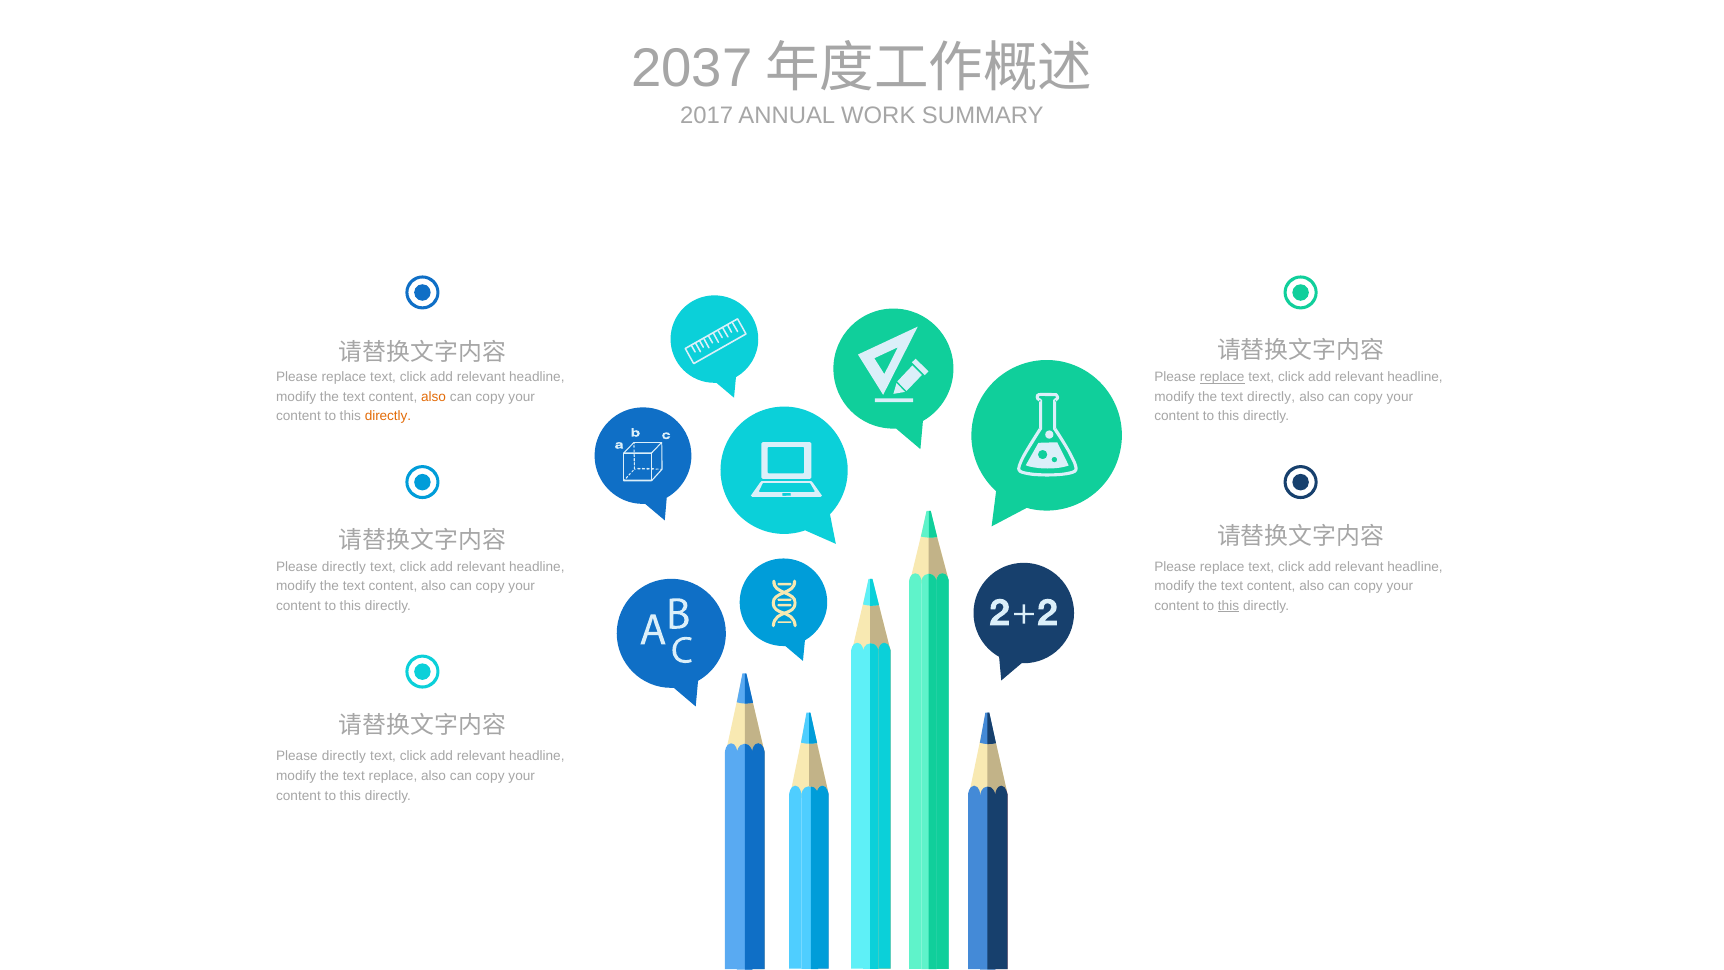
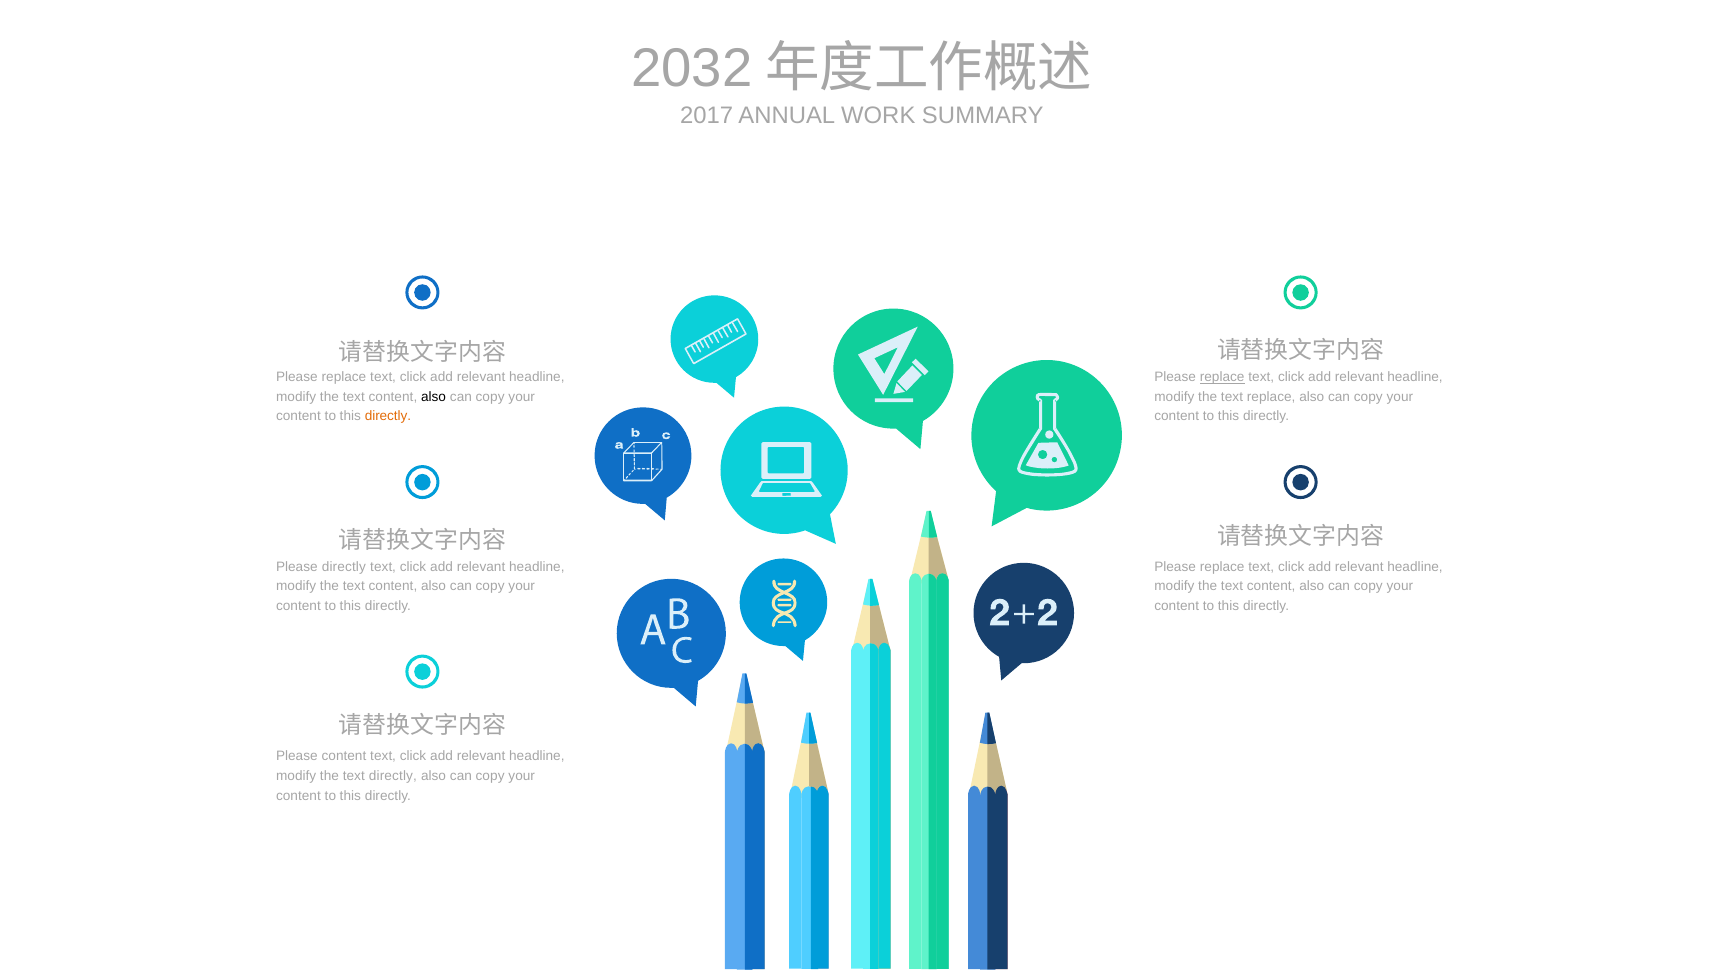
2037: 2037 -> 2032 (692, 68)
also colour: orange -> black (434, 397)
text directly: directly -> replace (1271, 397)
this underline: present -> none (1229, 606)
directly: directly -> content (344, 756)
text replace: replace -> directly (393, 776)
